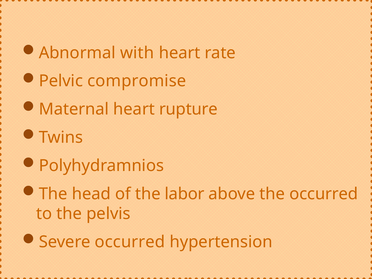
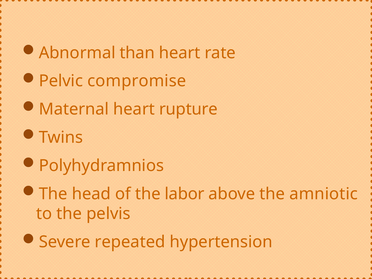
with: with -> than (137, 53)
the occurred: occurred -> amniotic (324, 194)
Severe occurred: occurred -> repeated (130, 242)
